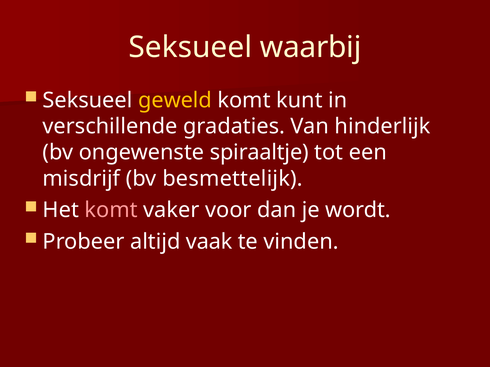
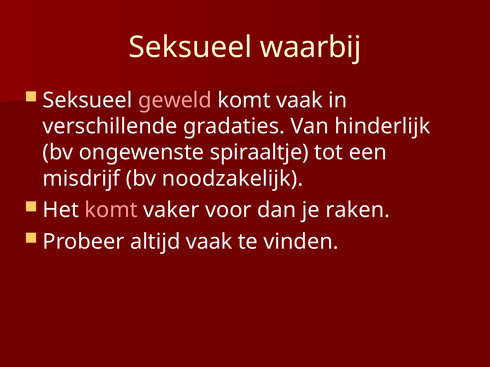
geweld colour: yellow -> pink (175, 100)
komt kunt: kunt -> vaak (300, 100)
besmettelijk: besmettelijk -> noodzakelijk (233, 179)
wordt: wordt -> raken (358, 210)
